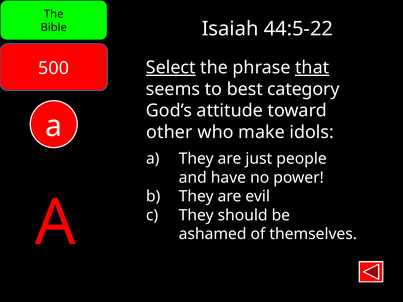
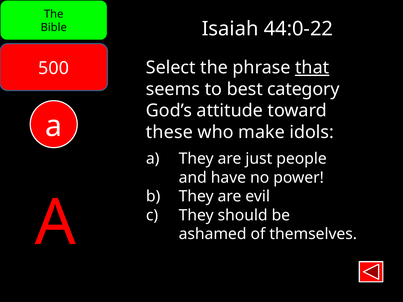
44:5-22: 44:5-22 -> 44:0-22 (298, 29)
Select underline: present -> none (171, 68)
other: other -> these (169, 132)
